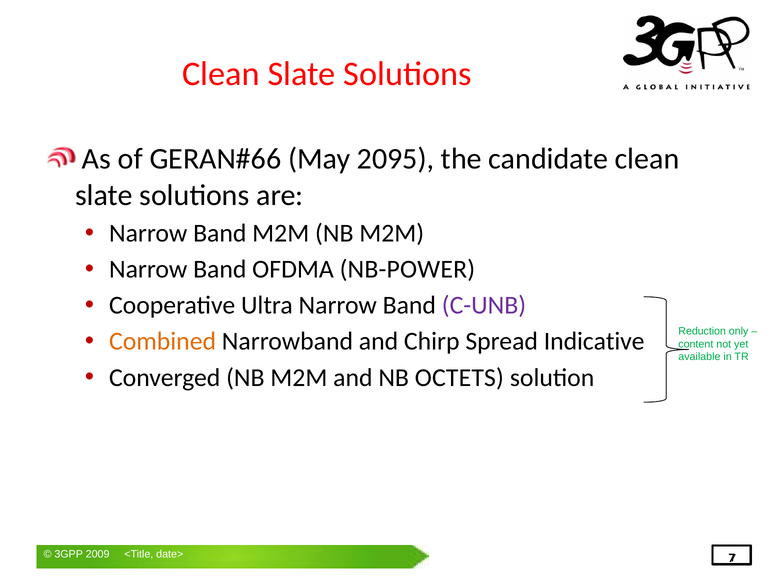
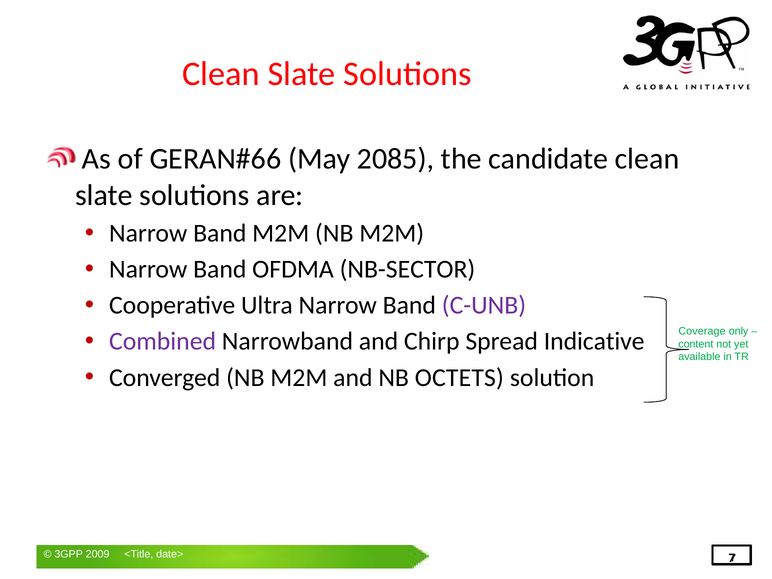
2095: 2095 -> 2085 (396, 159)
NB-POWER: NB-POWER -> NB-SECTOR (407, 269)
Reduction: Reduction -> Coverage (702, 331)
Combined colour: orange -> purple (163, 341)
